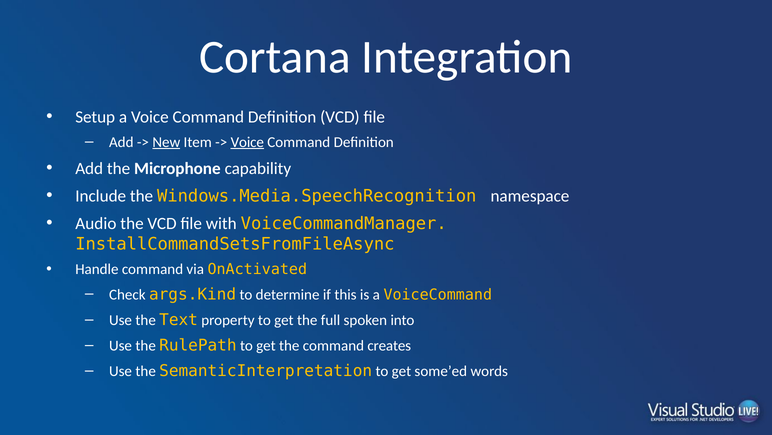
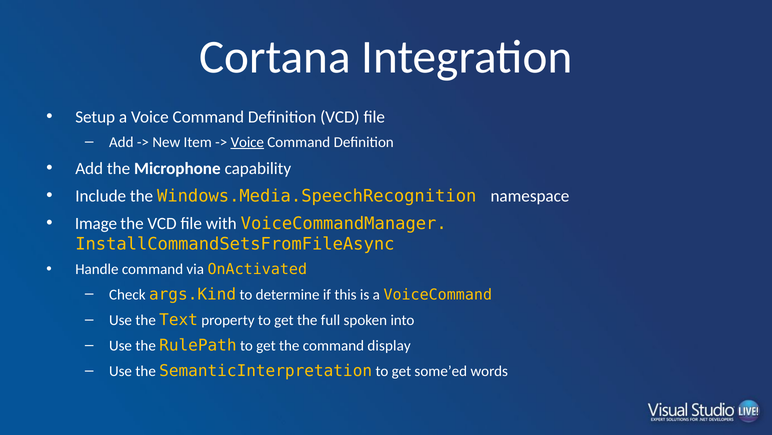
New underline: present -> none (166, 142)
Audio: Audio -> Image (96, 223)
creates: creates -> display (389, 345)
